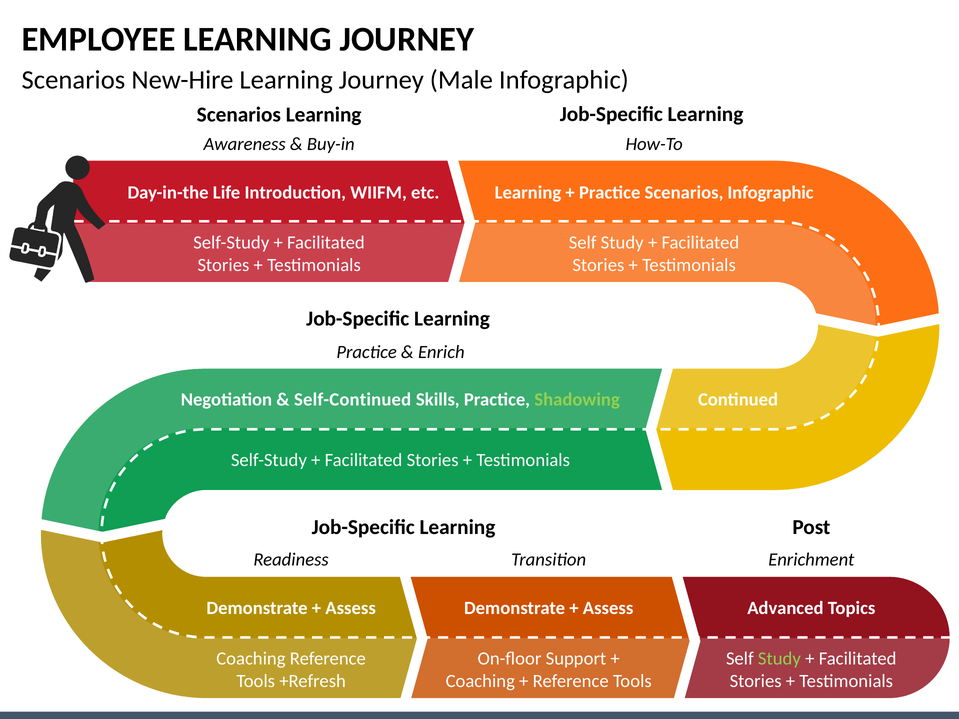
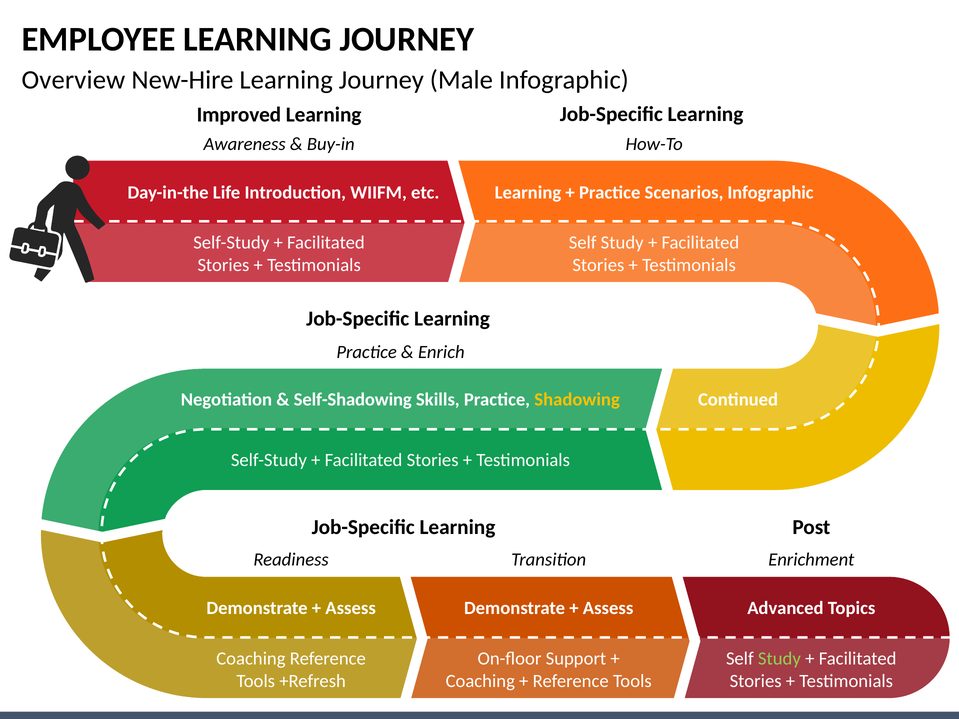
Scenarios: Scenarios -> Overview (73, 80)
Scenarios: Scenarios -> Improved (239, 115)
Self-Continued: Self-Continued -> Self-Shadowing (353, 400)
Shadowing colour: light green -> yellow (577, 400)
